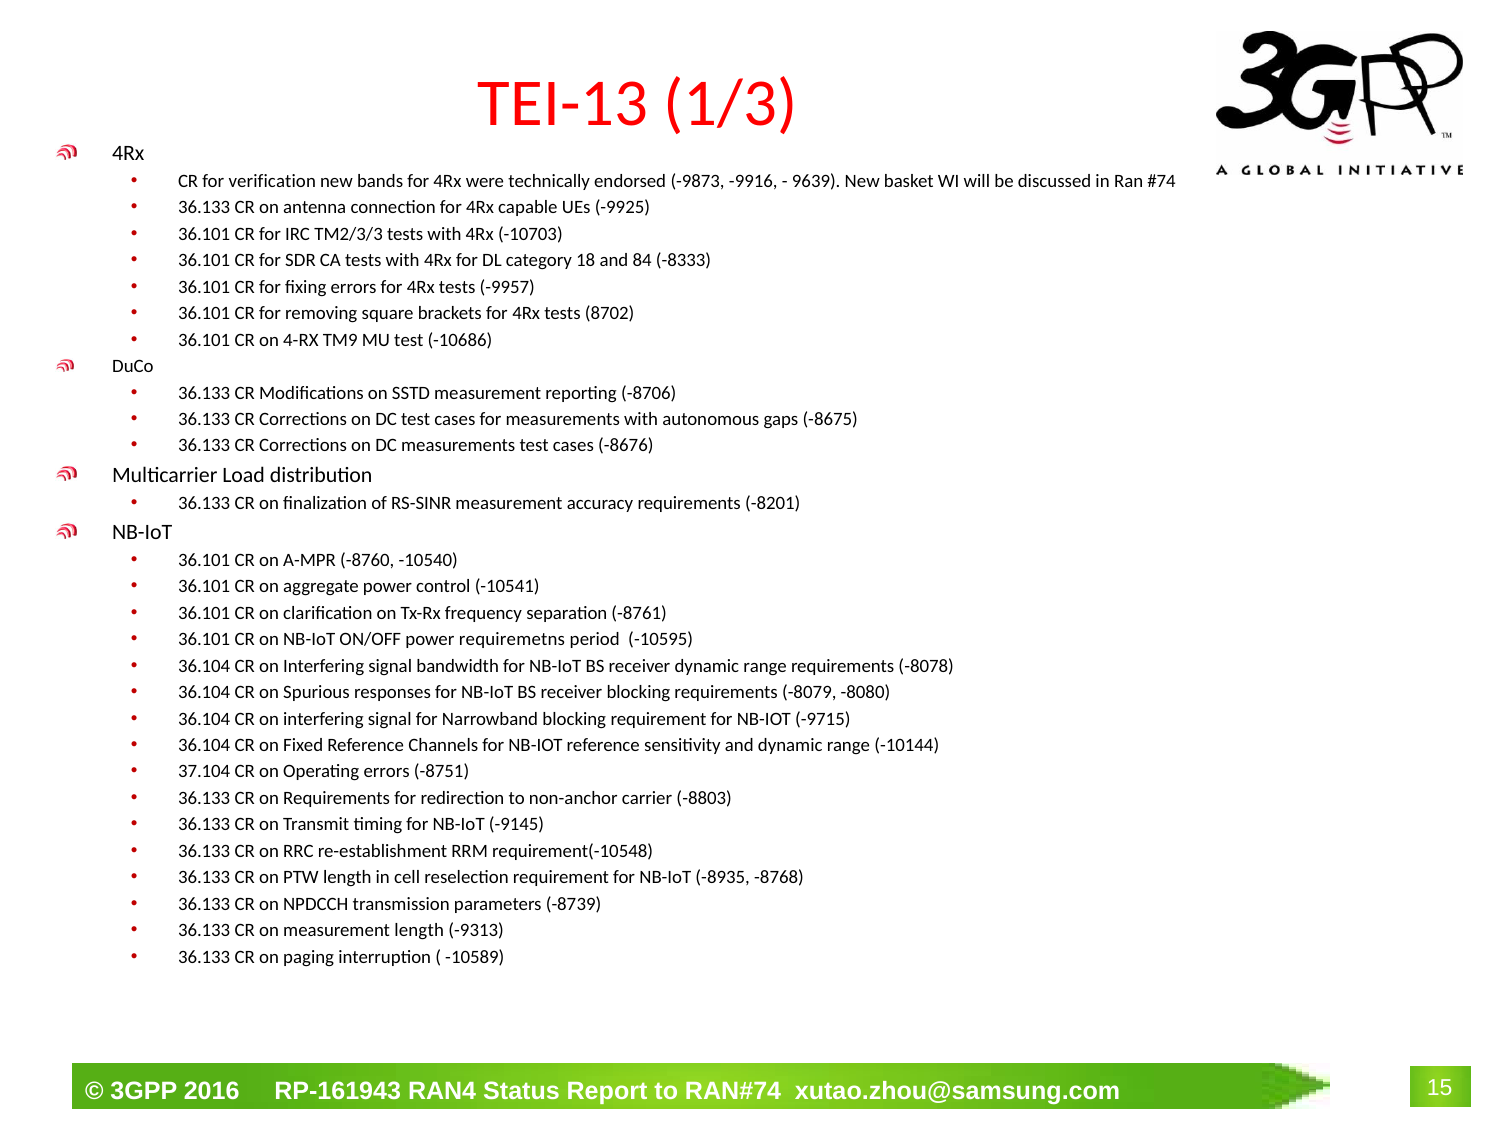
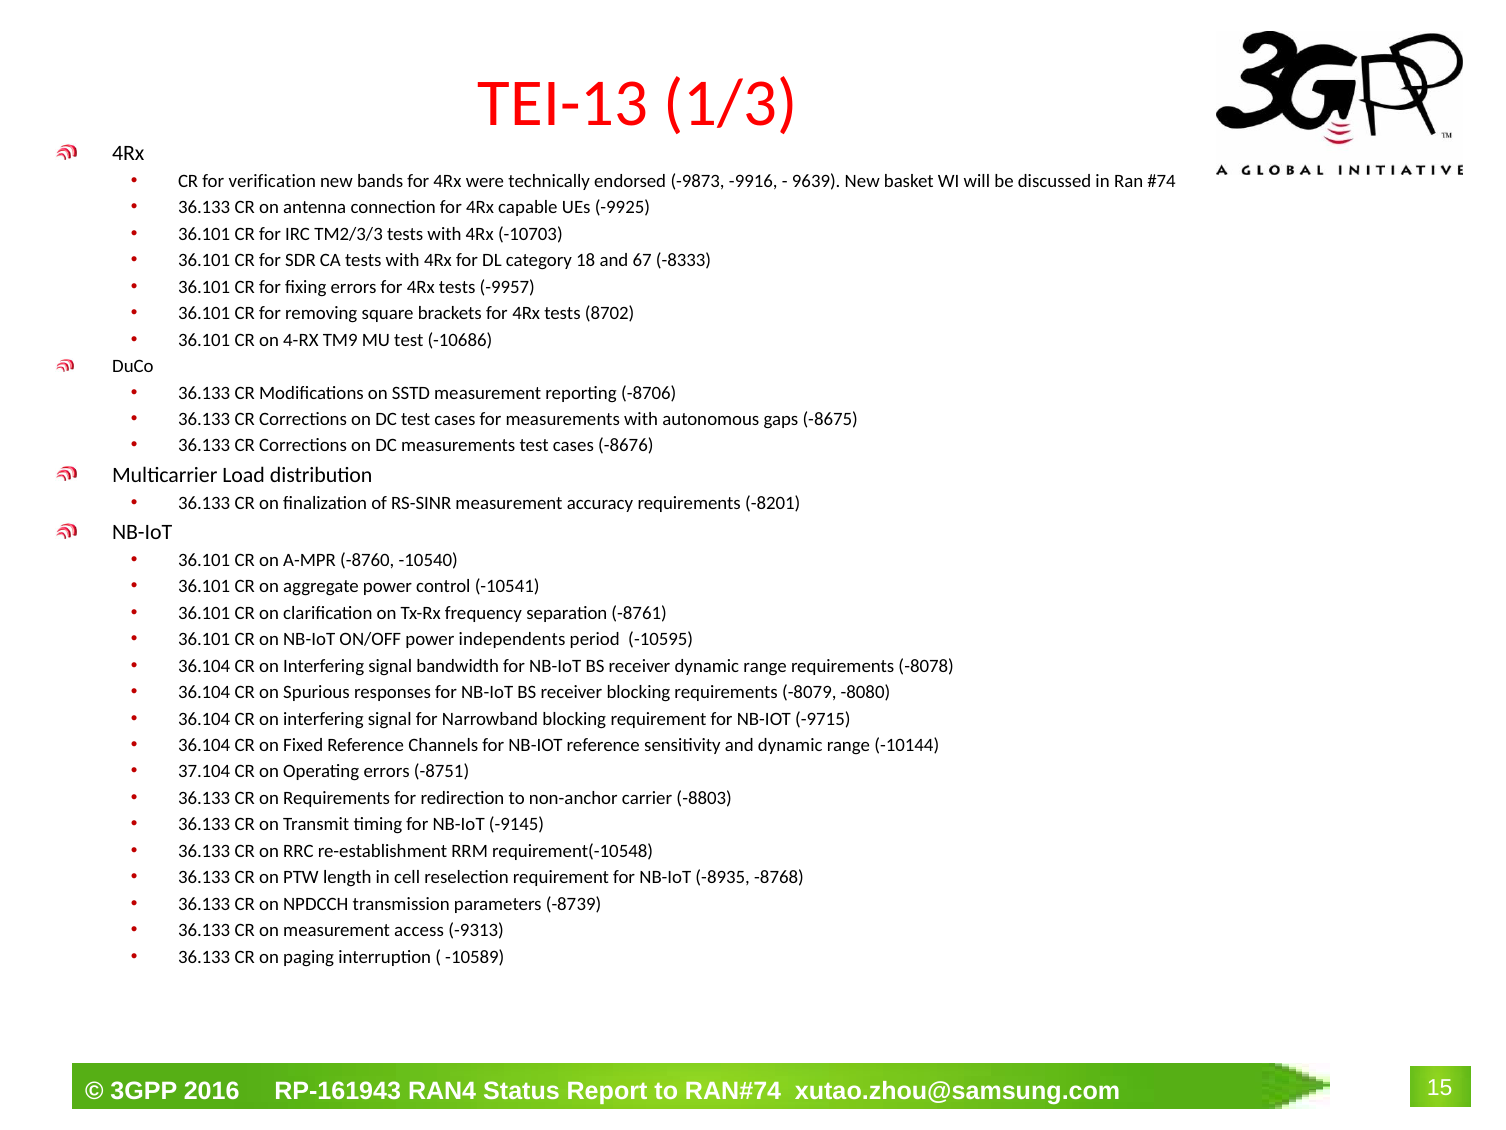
84: 84 -> 67 (642, 260)
requiremetns: requiremetns -> independents (512, 639)
measurement length: length -> access (419, 930)
